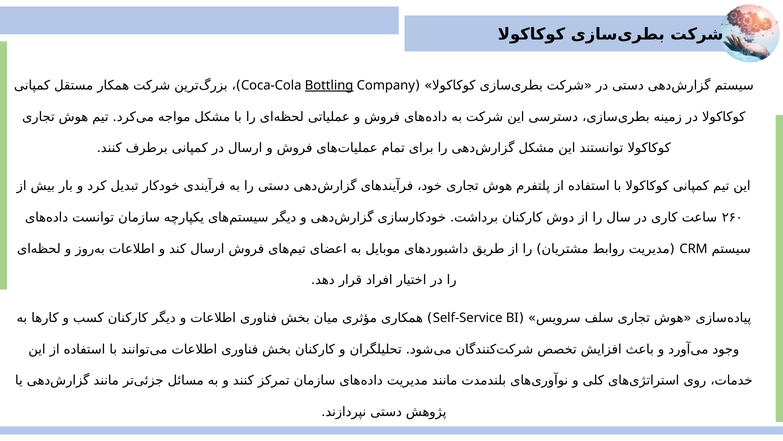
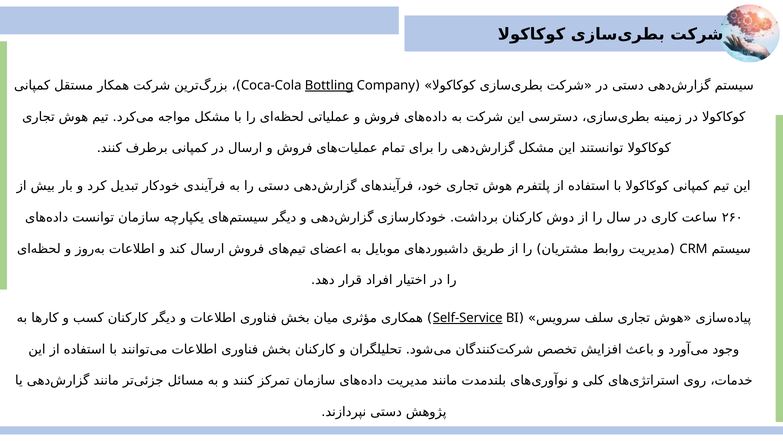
Self-Service underline: none -> present (468, 318)
